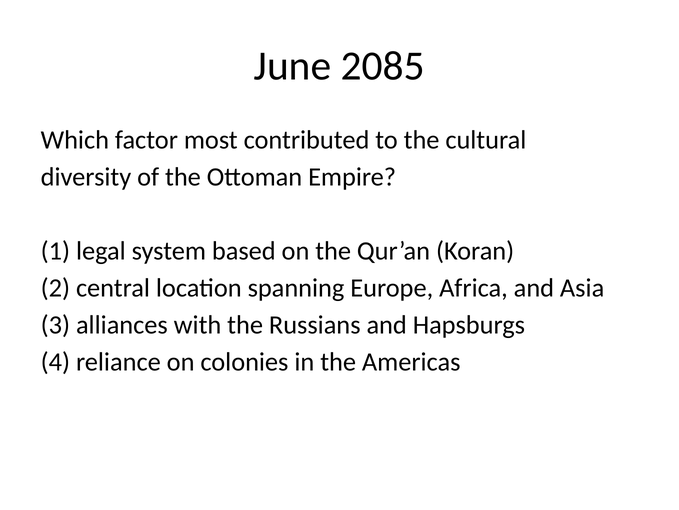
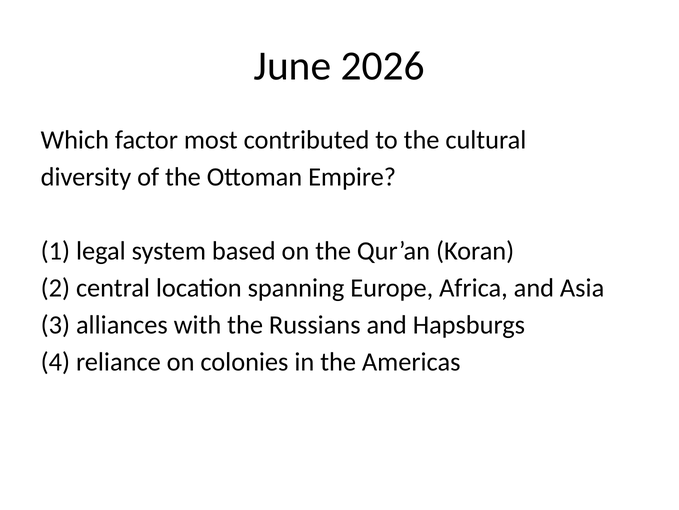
2085: 2085 -> 2026 (383, 66)
